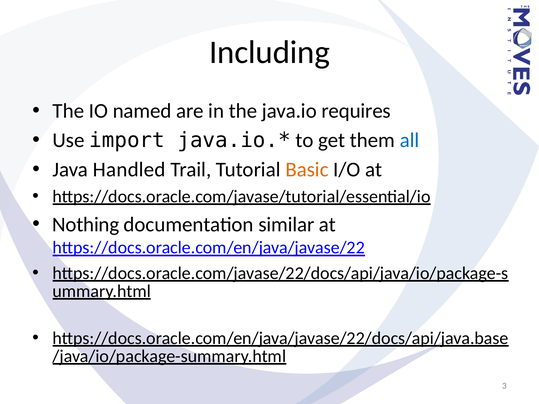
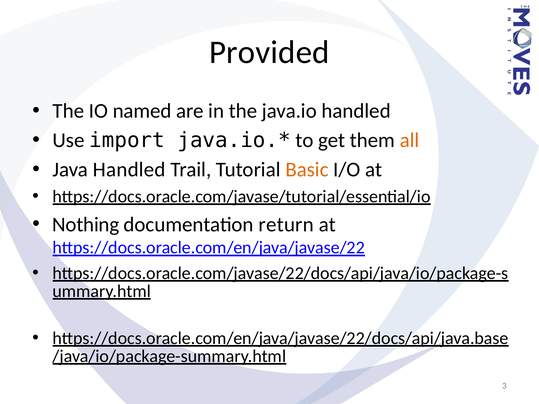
Including: Including -> Provided (269, 52)
java.io requires: requires -> handled (356, 111)
all colour: blue -> orange (410, 140)
similar: similar -> return (286, 225)
